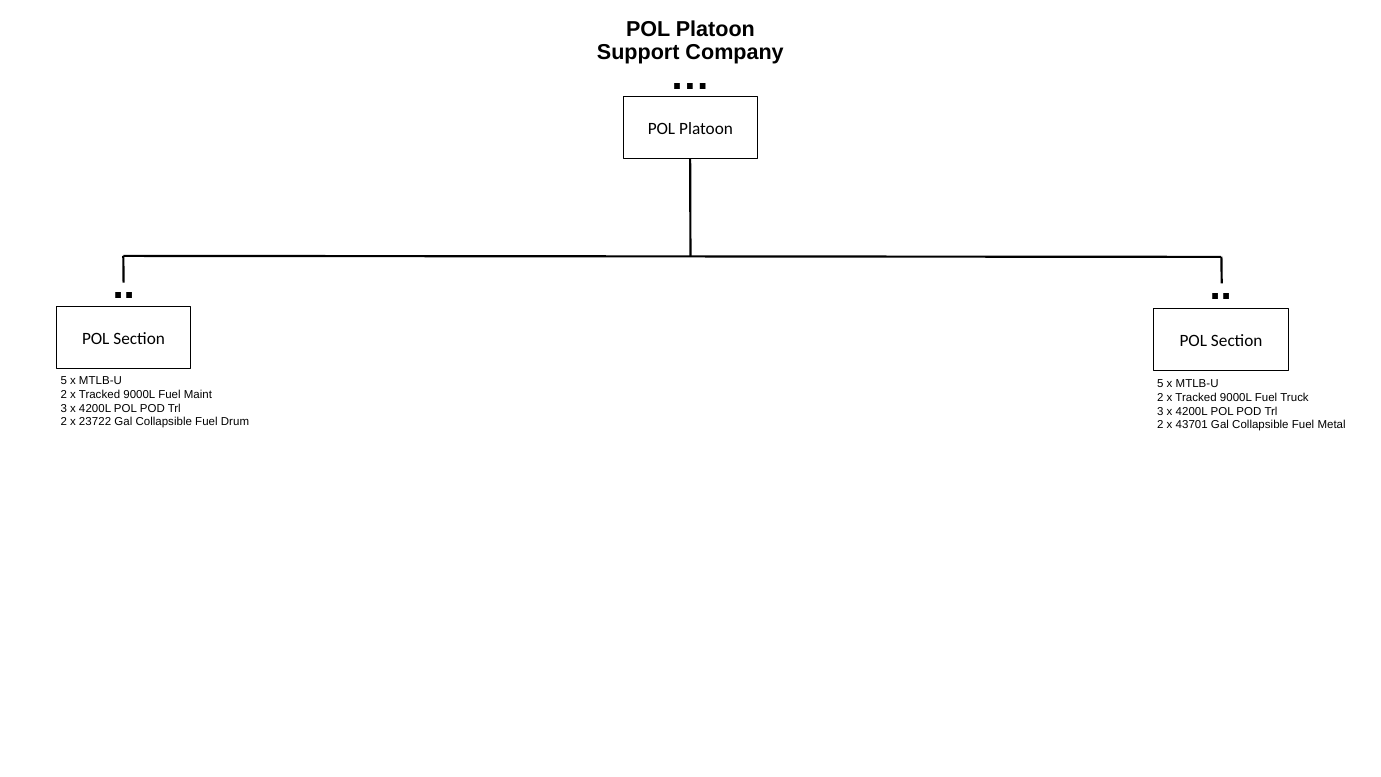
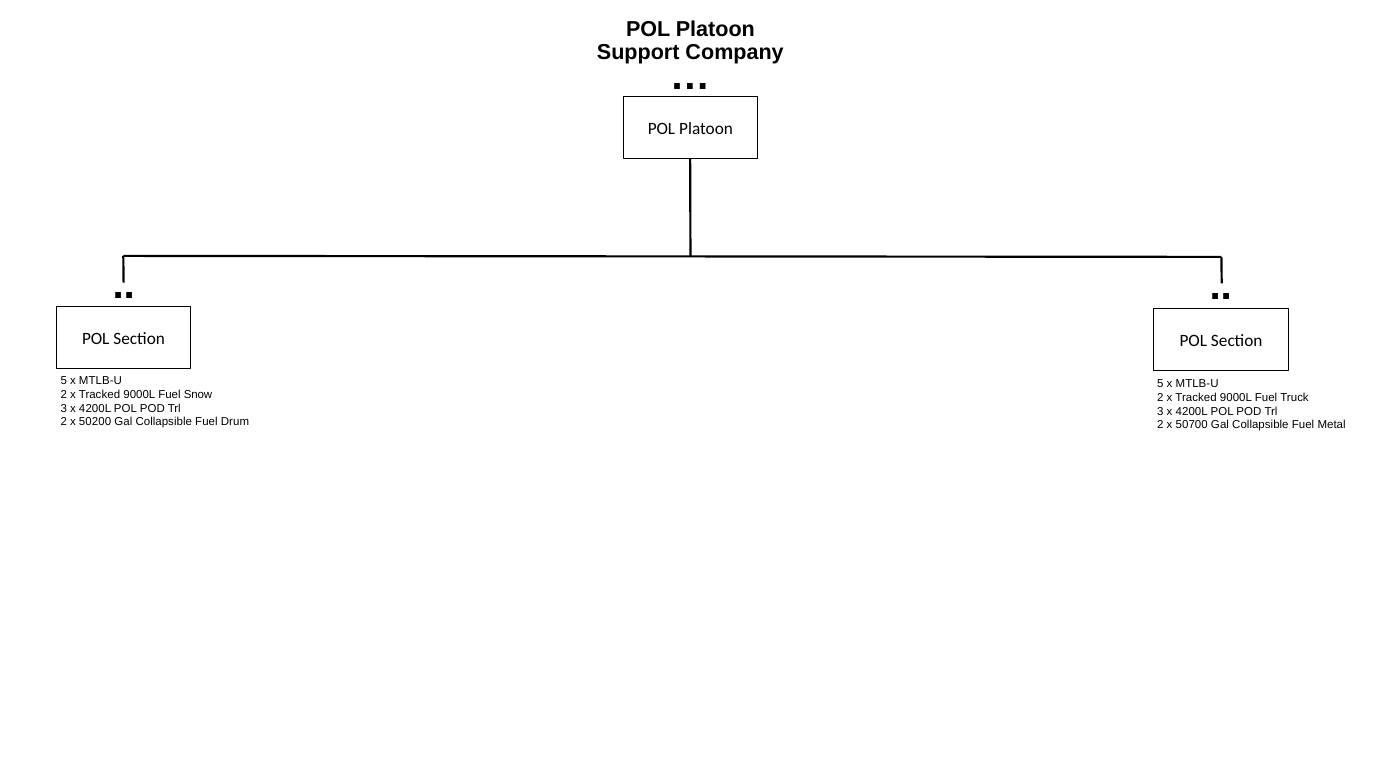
Maint: Maint -> Snow (198, 394)
23722: 23722 -> 50200 (95, 422)
43701: 43701 -> 50700 (1192, 425)
